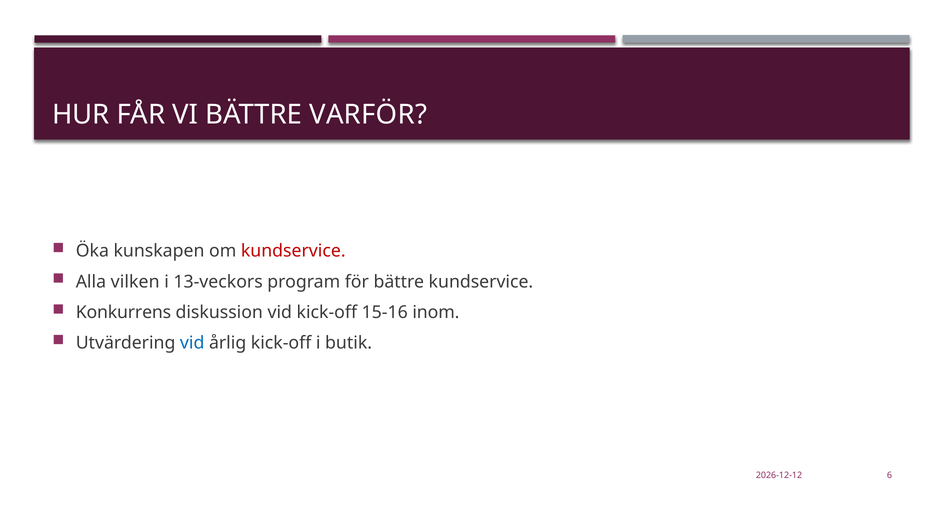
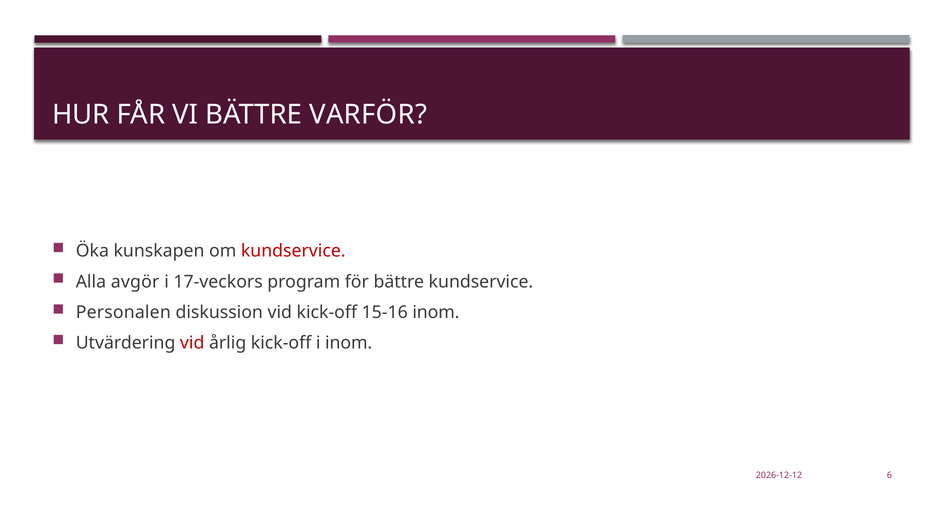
vilken: vilken -> avgör (135, 282)
13-veckors: 13-veckors -> 17-veckors (218, 282)
Konkurrens: Konkurrens -> Personalen (123, 312)
vid colour: blue -> red (192, 343)
i butik: butik -> inom (349, 343)
